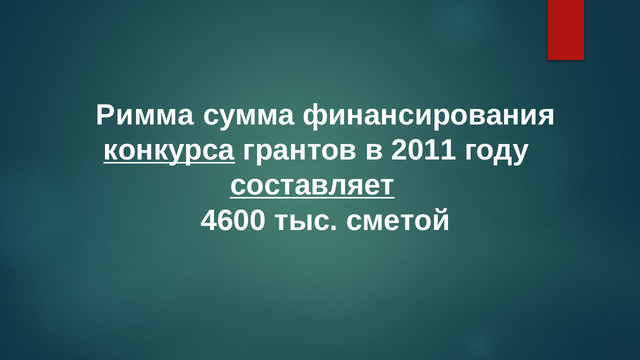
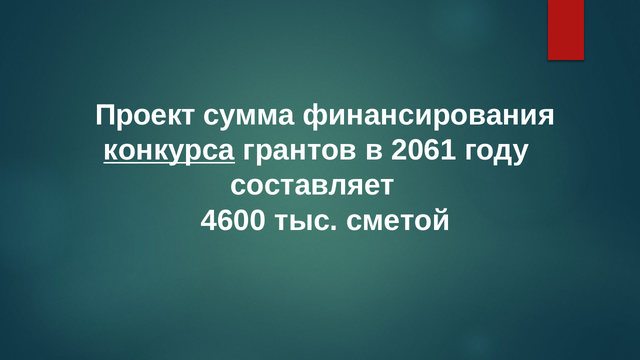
Римма: Римма -> Проект (145, 115)
2011: 2011 -> 2061 (424, 150)
составляет underline: present -> none (312, 185)
